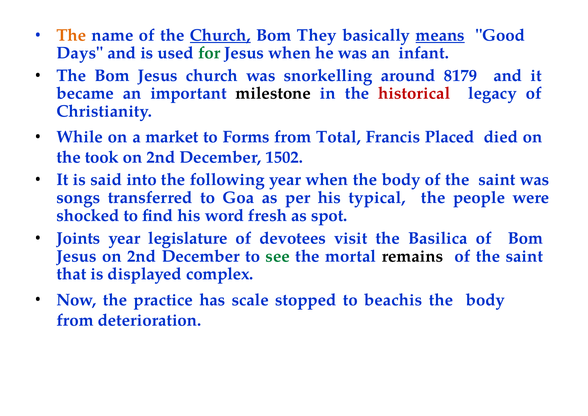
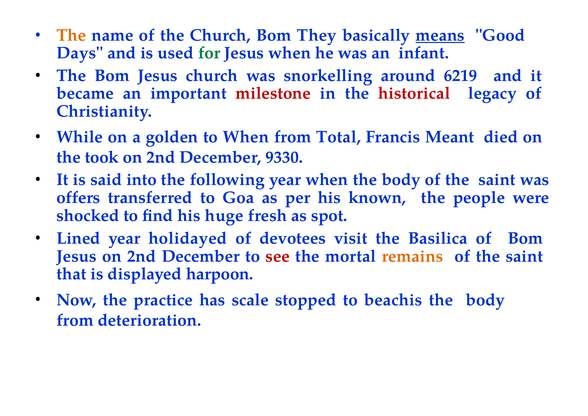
Church underline: present -> none (220, 35)
8179: 8179 -> 6219 (460, 76)
milestone colour: black -> red (273, 93)
market: market -> golden (172, 137)
to Forms: Forms -> When (246, 137)
Placed: Placed -> Meant (450, 137)
1502: 1502 -> 9330 (284, 157)
songs: songs -> offers (78, 198)
typical: typical -> known (377, 198)
word: word -> huge (224, 215)
Joints: Joints -> Lined (78, 238)
legislature: legislature -> holidayed (188, 238)
see colour: green -> red (278, 256)
remains colour: black -> orange (412, 256)
complex: complex -> harpoon (220, 274)
